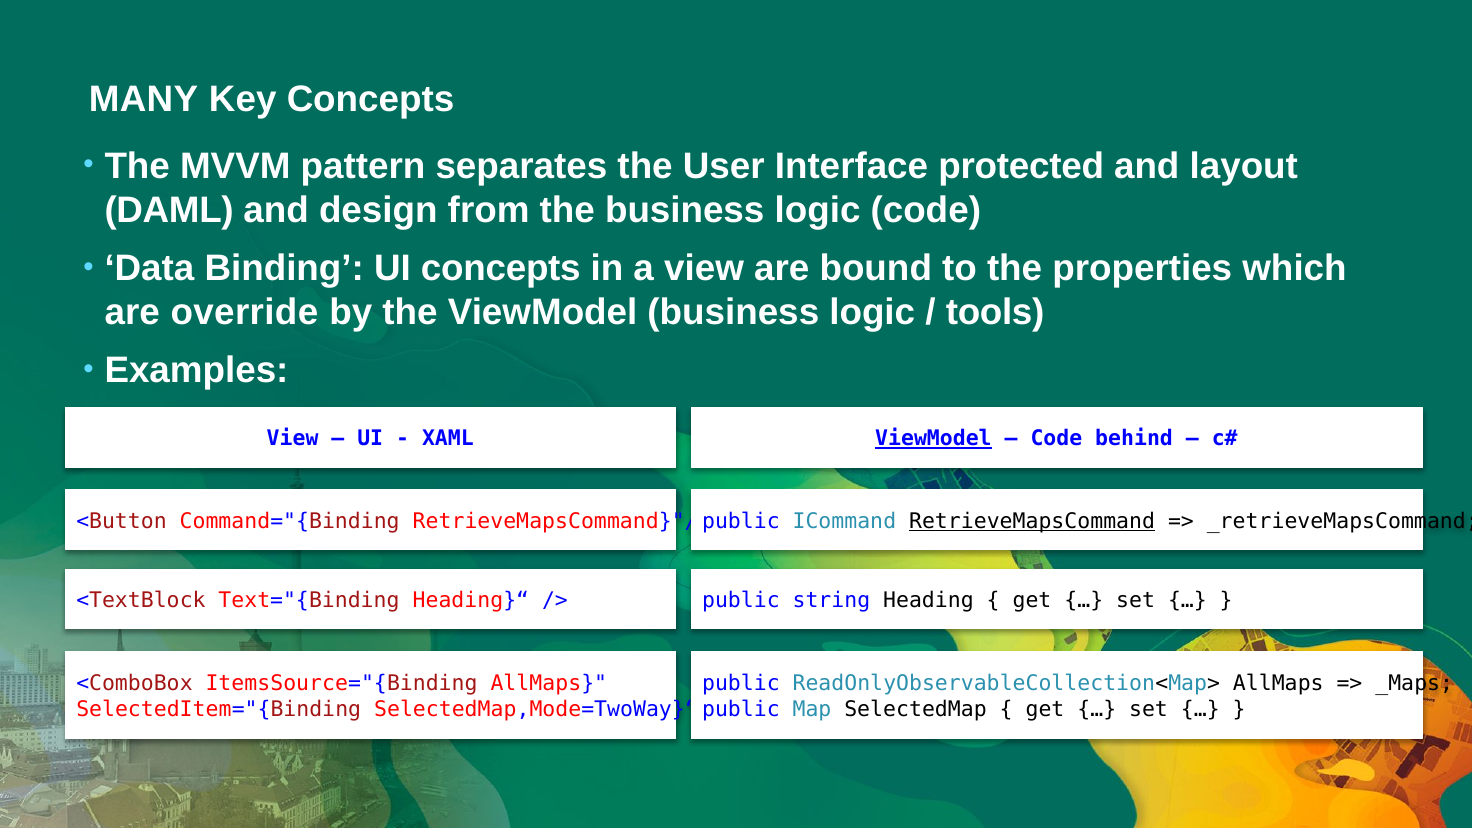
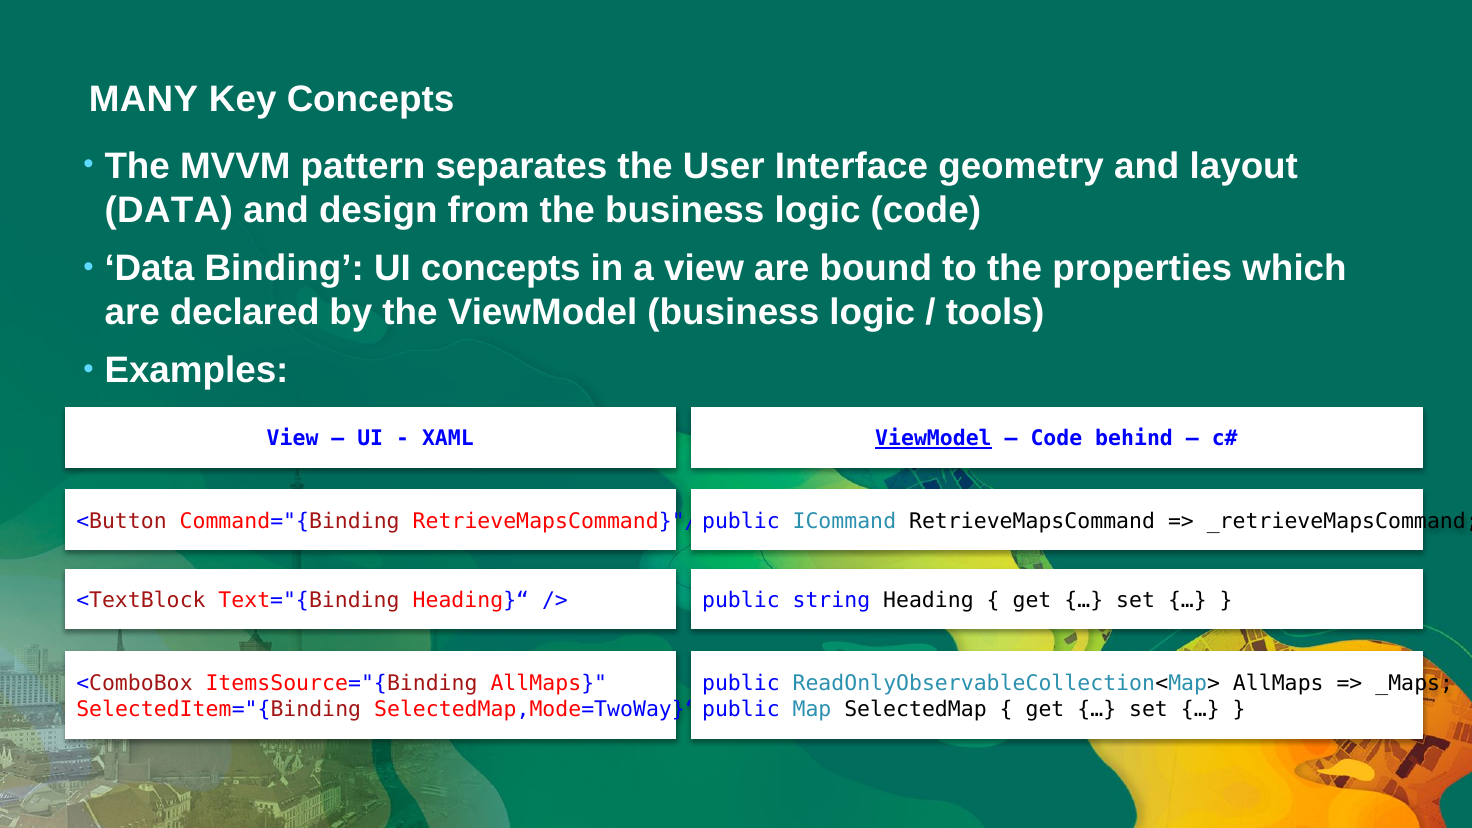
protected: protected -> geometry (1021, 166)
DAML: DAML -> DATA (169, 211)
override: override -> declared (245, 313)
RetrieveMapsCommand underline: present -> none (1032, 521)
